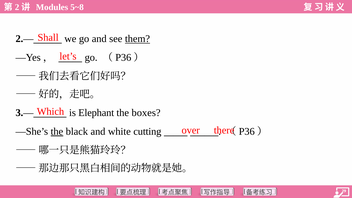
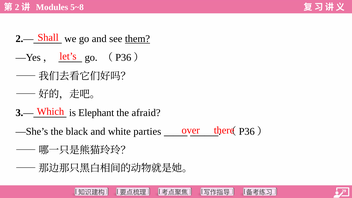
boxes: boxes -> afraid (146, 113)
the underline: present -> none (57, 131)
cutting: cutting -> parties (147, 131)
